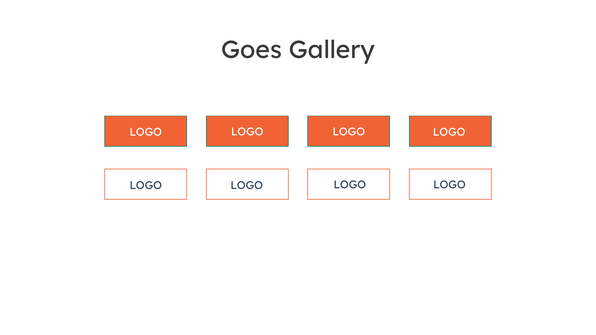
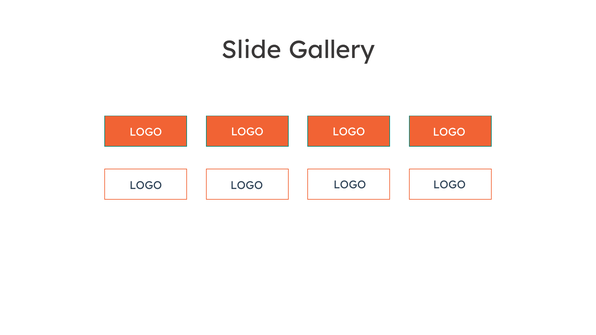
Goes: Goes -> Slide (251, 50)
